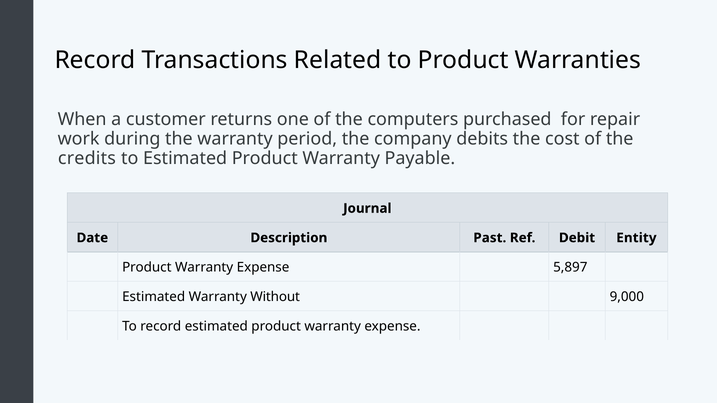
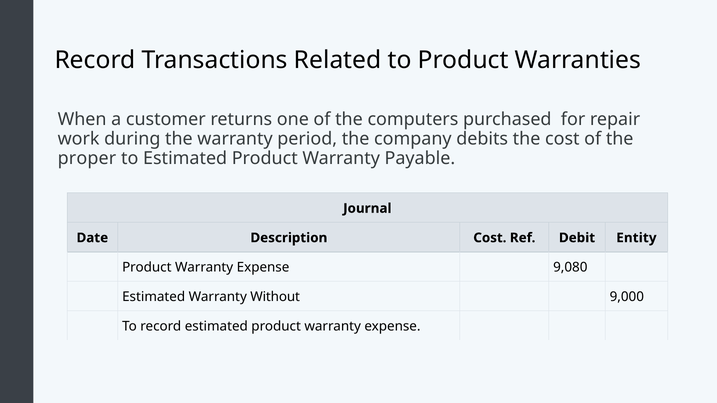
credits: credits -> proper (87, 158)
Description Past: Past -> Cost (490, 238)
5,897: 5,897 -> 9,080 (570, 267)
